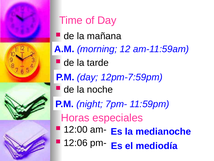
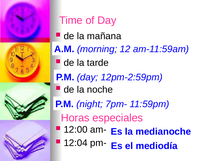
12pm-7:59pm: 12pm-7:59pm -> 12pm-2:59pm (132, 77)
12:06: 12:06 -> 12:04 (76, 143)
